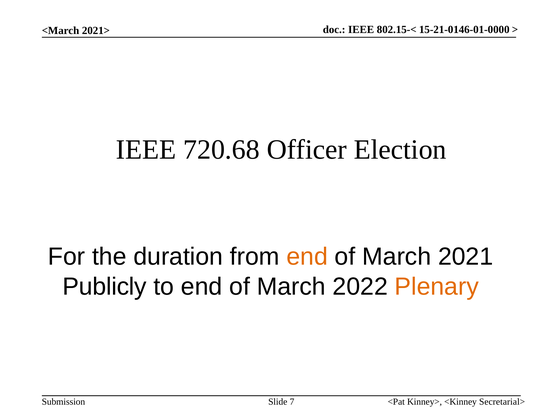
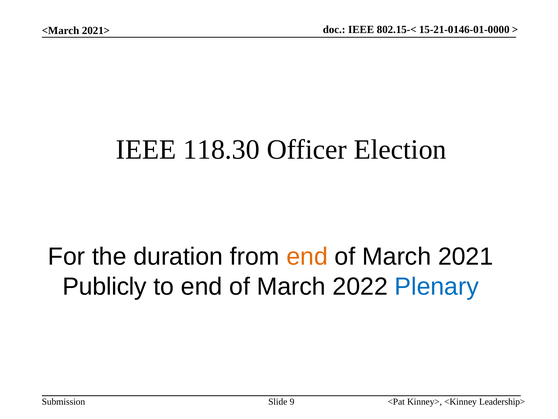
720.68: 720.68 -> 118.30 (221, 149)
Plenary colour: orange -> blue (437, 286)
Secretarial>: Secretarial> -> Leadership> (502, 401)
7: 7 -> 9 (292, 401)
